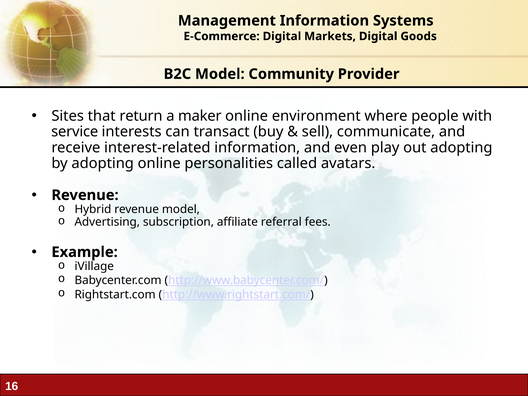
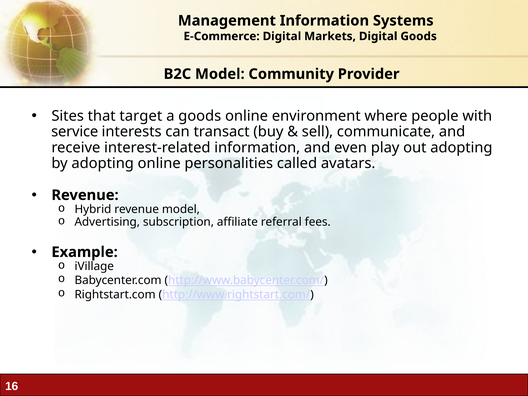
return: return -> target (141, 116)
a maker: maker -> goods (200, 116)
